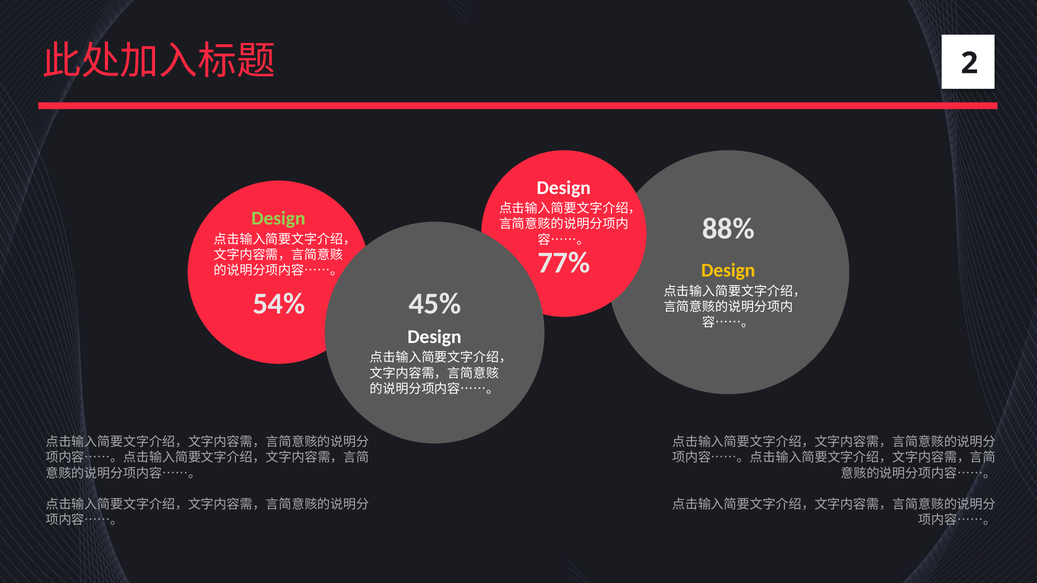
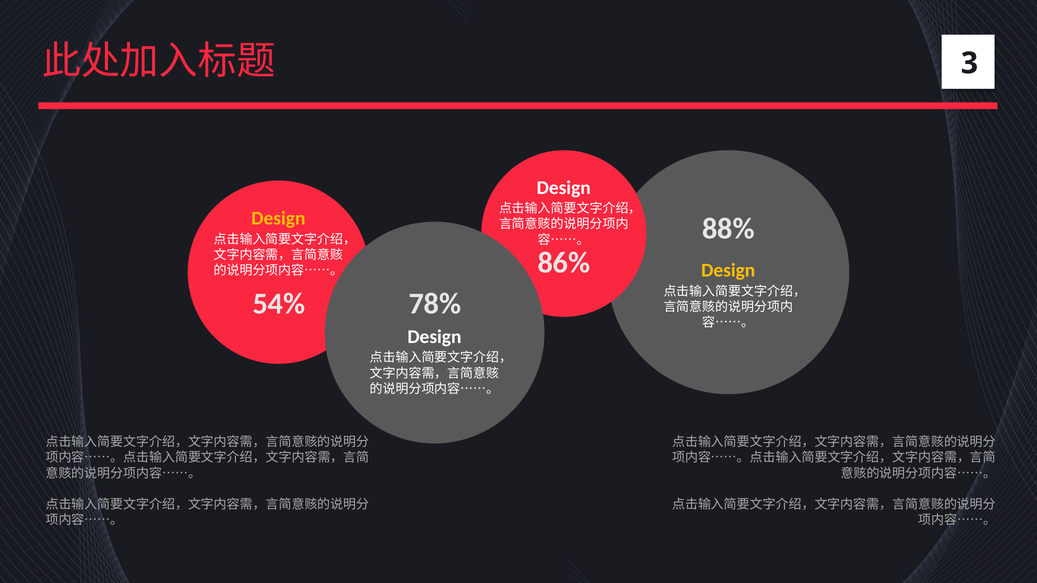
2: 2 -> 3 (969, 63)
Design colour: light green -> yellow (278, 219)
77%: 77% -> 86% (564, 263)
45%: 45% -> 78% (435, 304)
